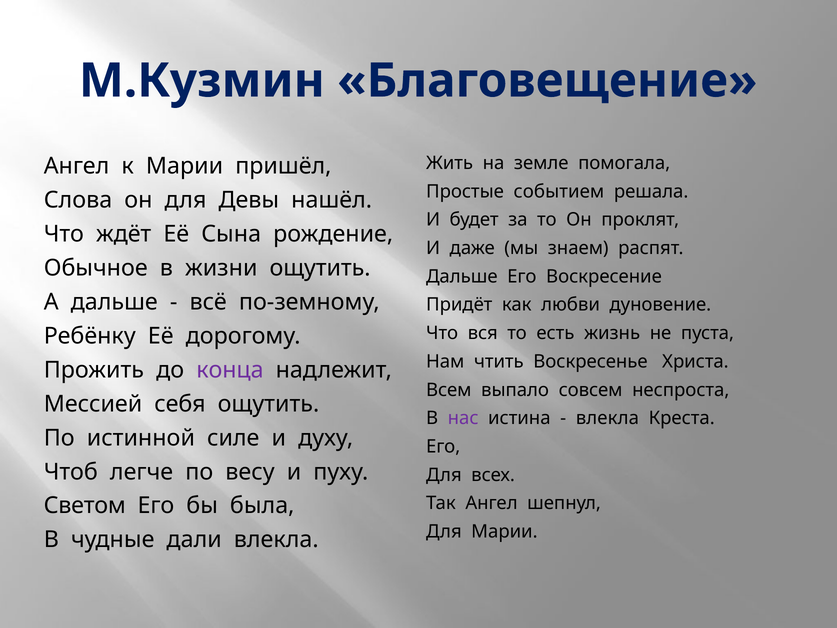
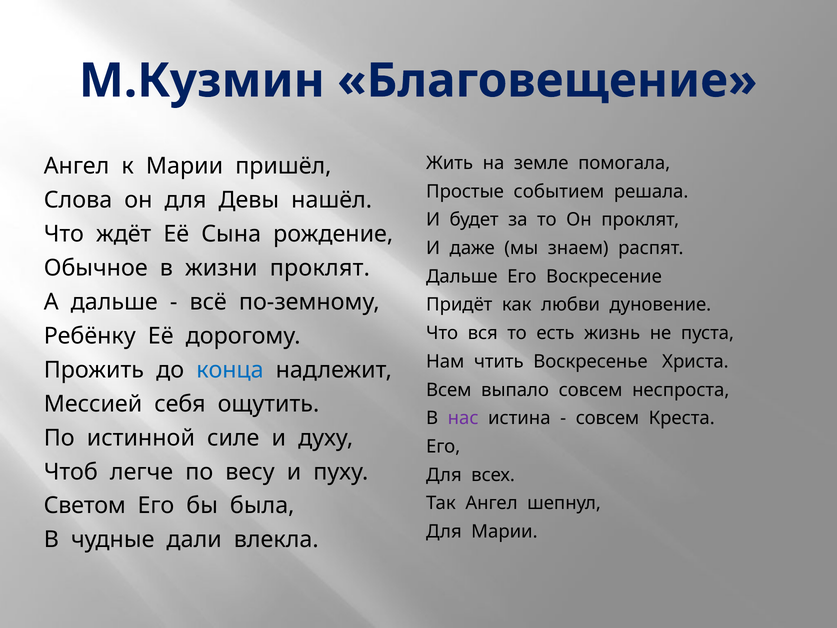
жизни ощутить: ощутить -> проклят (320, 268)
конца colour: purple -> blue (230, 370)
влекла: влекла -> совсем (608, 418)
